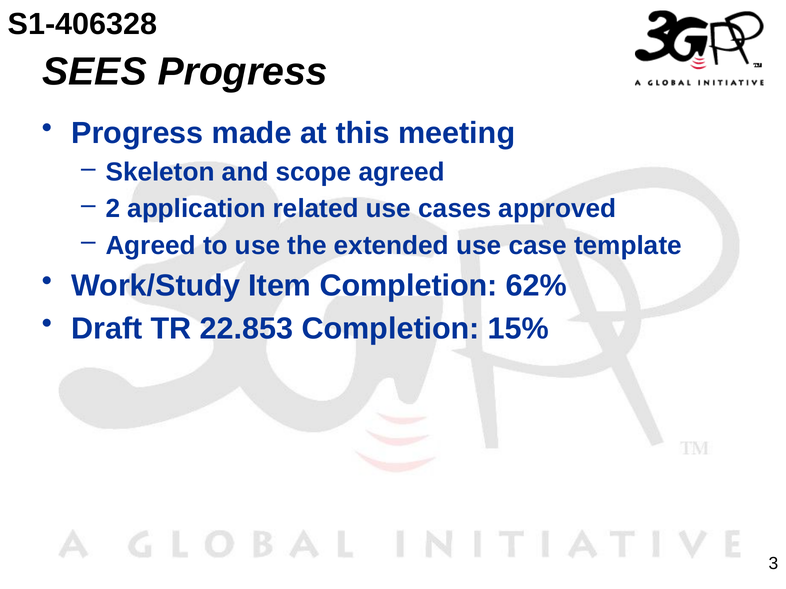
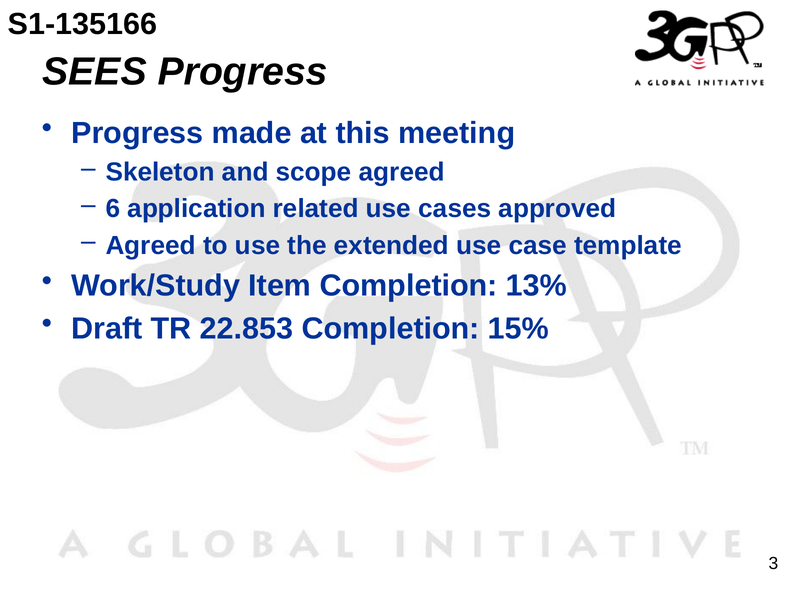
S1-406328: S1-406328 -> S1-135166 (83, 24)
2: 2 -> 6 (113, 209)
62%: 62% -> 13% (536, 286)
